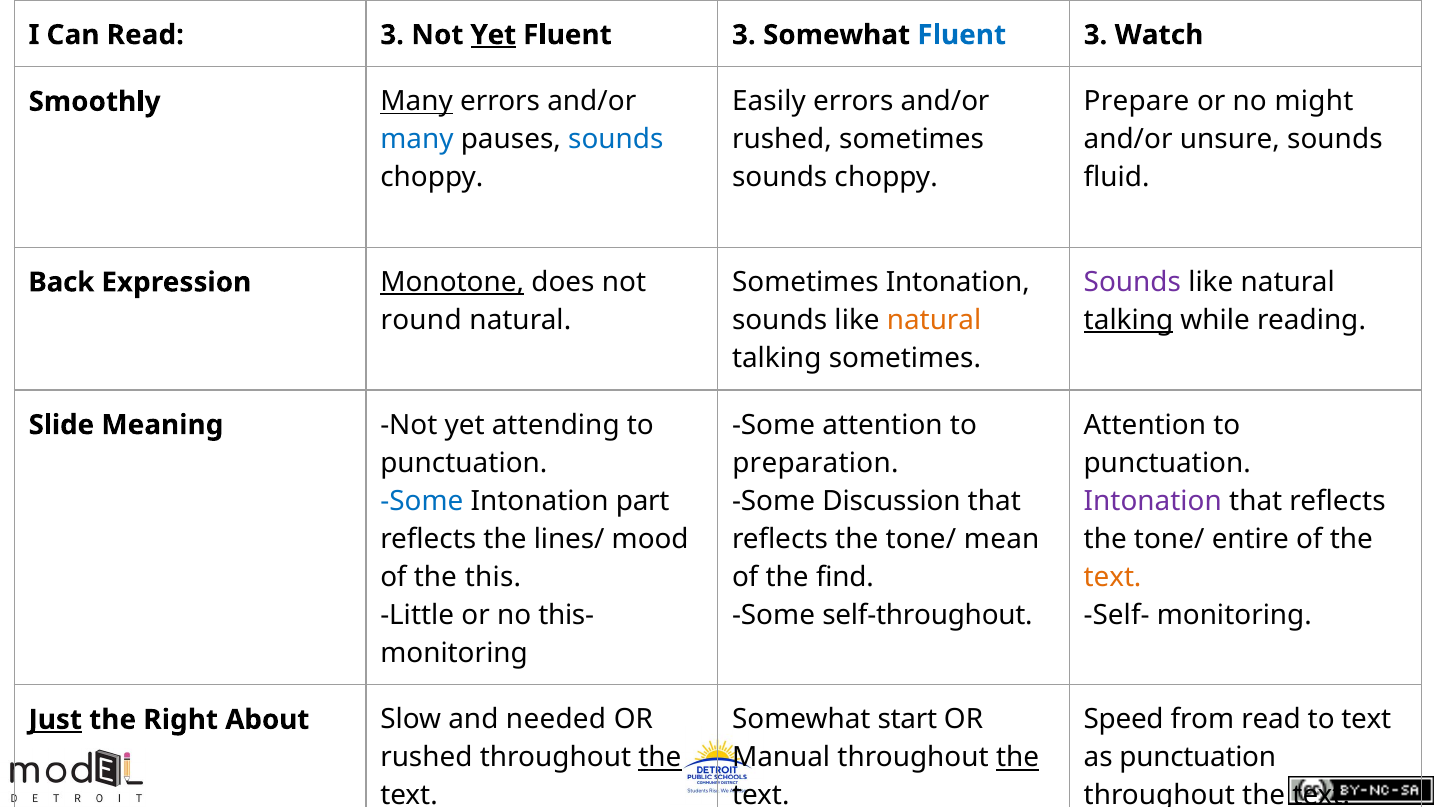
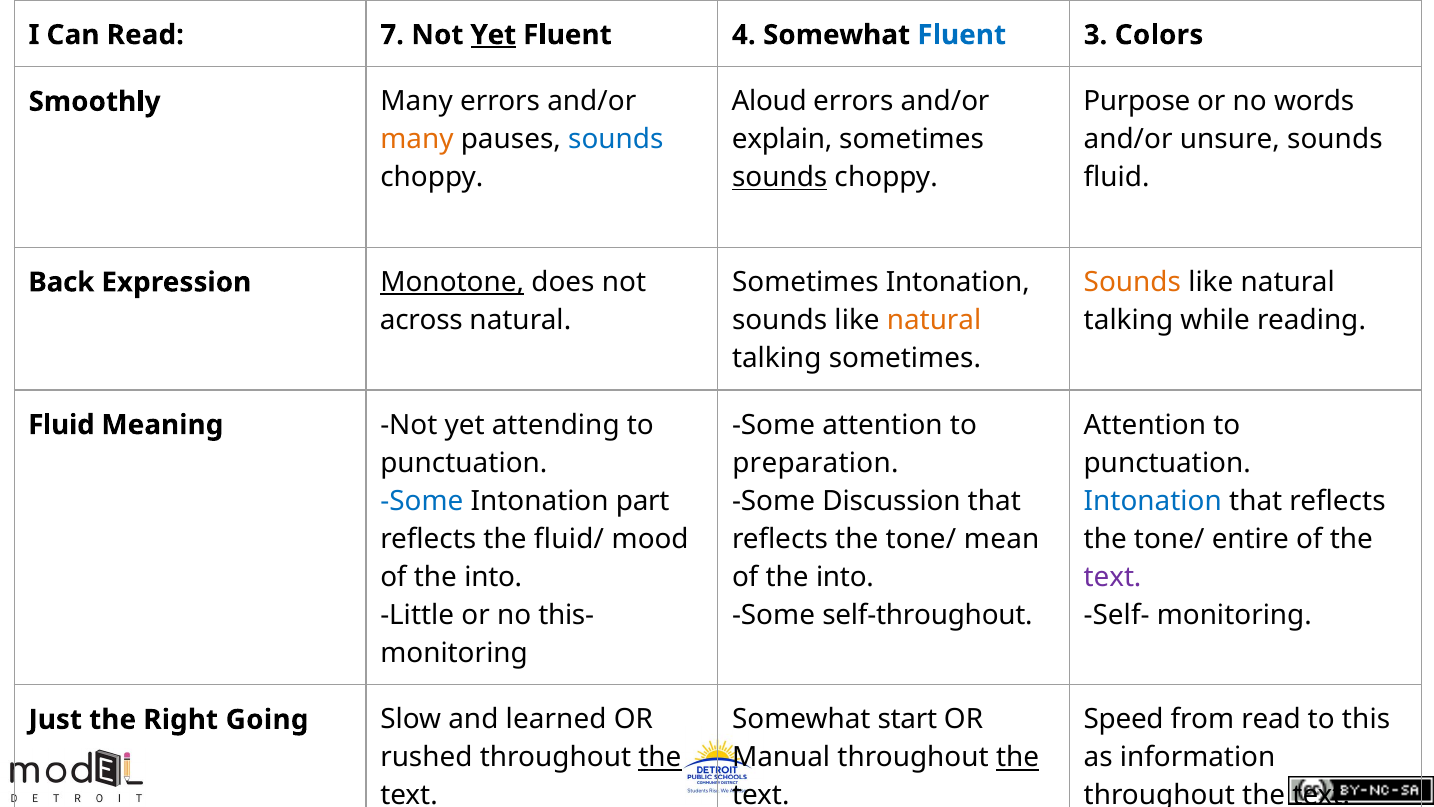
Read 3: 3 -> 7 (392, 35)
3: 3 -> 4 (744, 35)
Watch: Watch -> Colors (1159, 35)
Easily: Easily -> Aloud (769, 102)
Prepare: Prepare -> Purpose (1137, 102)
might: might -> words (1314, 102)
Many underline: present -> none (417, 102)
many colour: blue -> orange (417, 140)
rushed: rushed -> explain (782, 140)
sounds underline: none -> present (780, 178)
Sounds colour: purple -> orange (1132, 282)
round: round -> across (421, 320)
talking underline: present -> none (1129, 320)
Slide: Slide -> Fluid (61, 425)
Intonation colour: purple -> blue (1153, 501)
lines/: lines/ -> fluid/ (569, 539)
this: this -> into (493, 577)
find: find -> into (845, 577)
text colour: orange -> purple (1113, 577)
to text: text -> this (1366, 719)
Just underline: present -> none (55, 719)
About: About -> Going (267, 719)
needed: needed -> learned (556, 719)
as punctuation: punctuation -> information (1198, 757)
